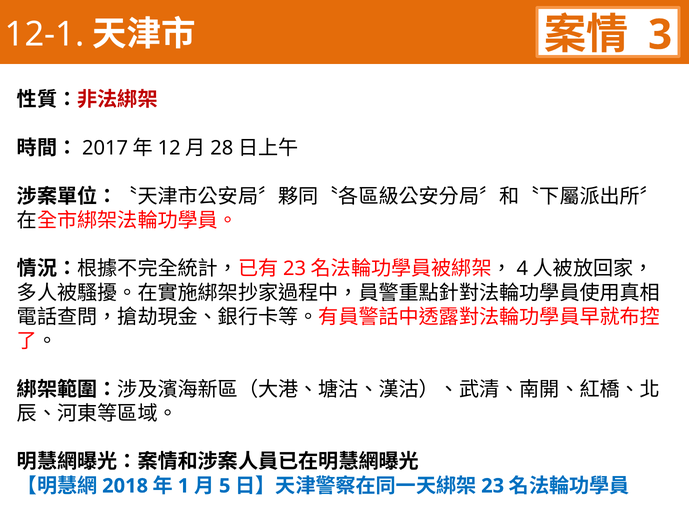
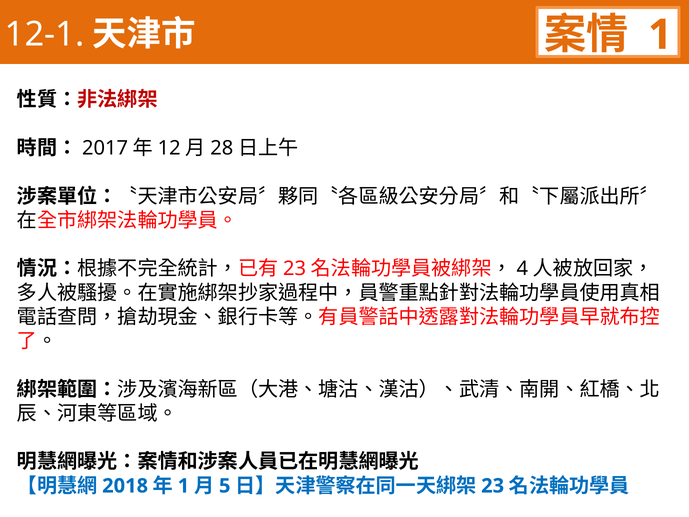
3: 3 -> 1 (660, 35)
